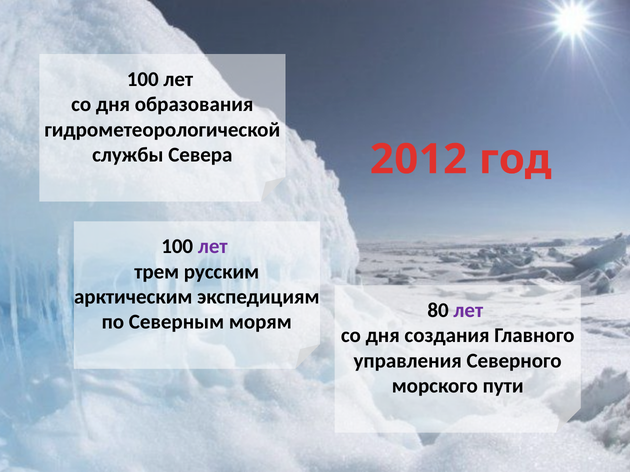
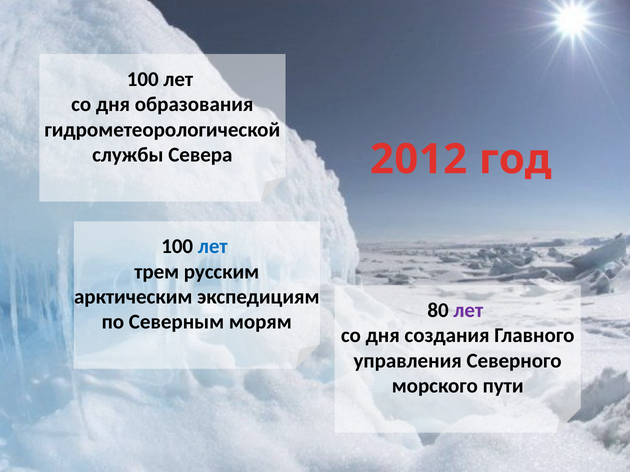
лет colour: purple -> blue (213, 247)
